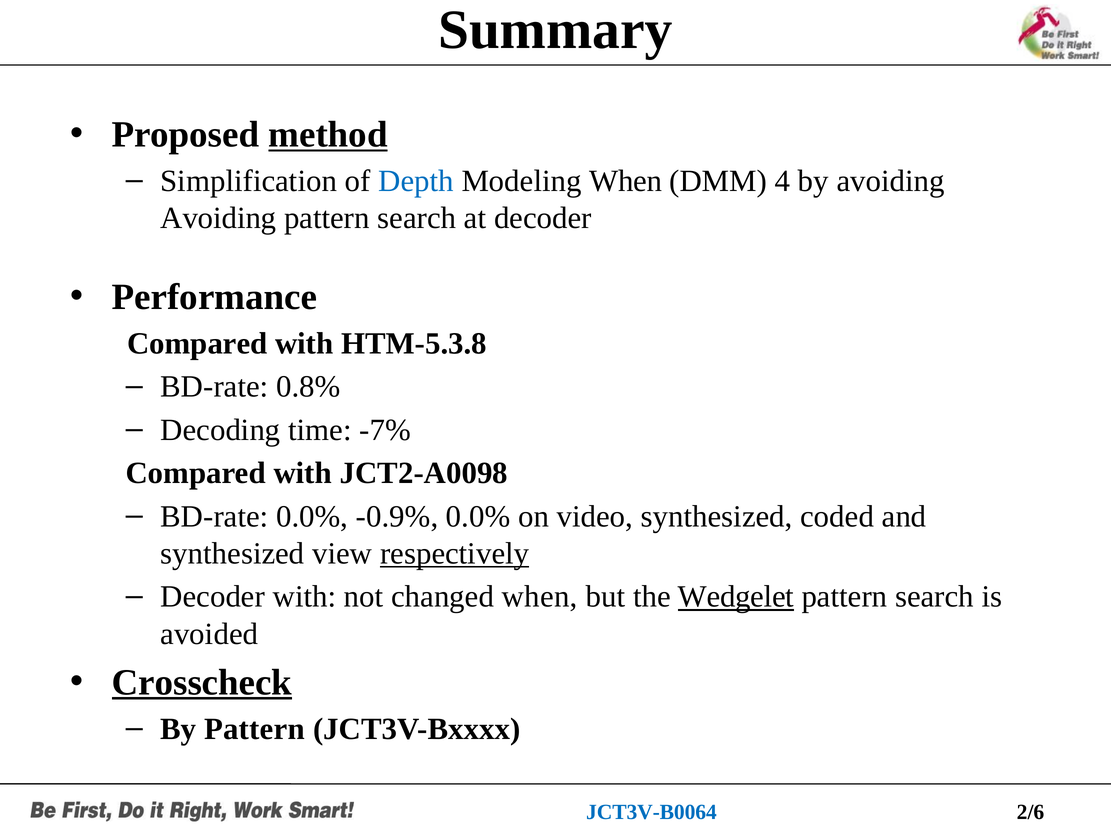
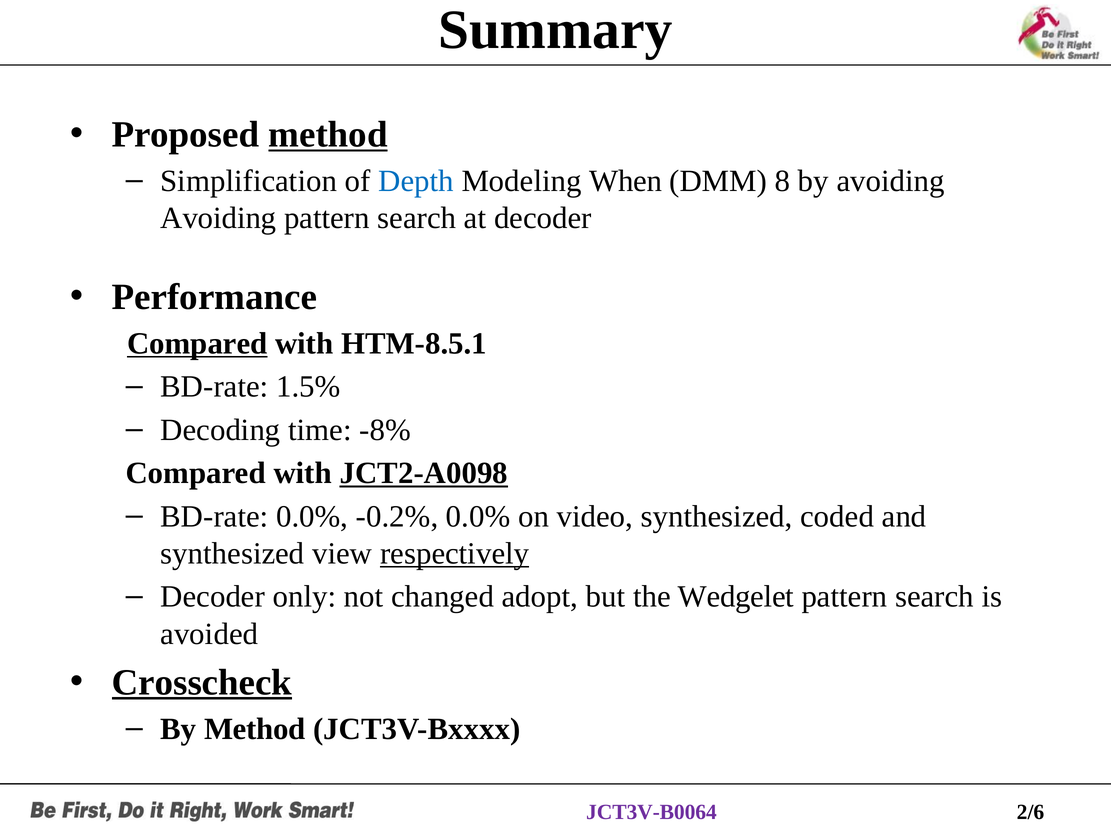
4: 4 -> 8 (783, 181)
Compared underline: none -> present (197, 344)
HTM-5.3.8: HTM-5.3.8 -> HTM-8.5.1 (414, 344)
0.8%: 0.8% -> 1.5% (308, 387)
-7%: -7% -> -8% (385, 430)
JCT2-A0098 underline: none -> present (424, 473)
-0.9%: -0.9% -> -0.2% (397, 517)
Decoder with: with -> only (304, 597)
changed when: when -> adopt (540, 597)
Wedgelet underline: present -> none (736, 597)
By Pattern: Pattern -> Method (255, 729)
JCT3V-B0064 colour: blue -> purple (651, 813)
